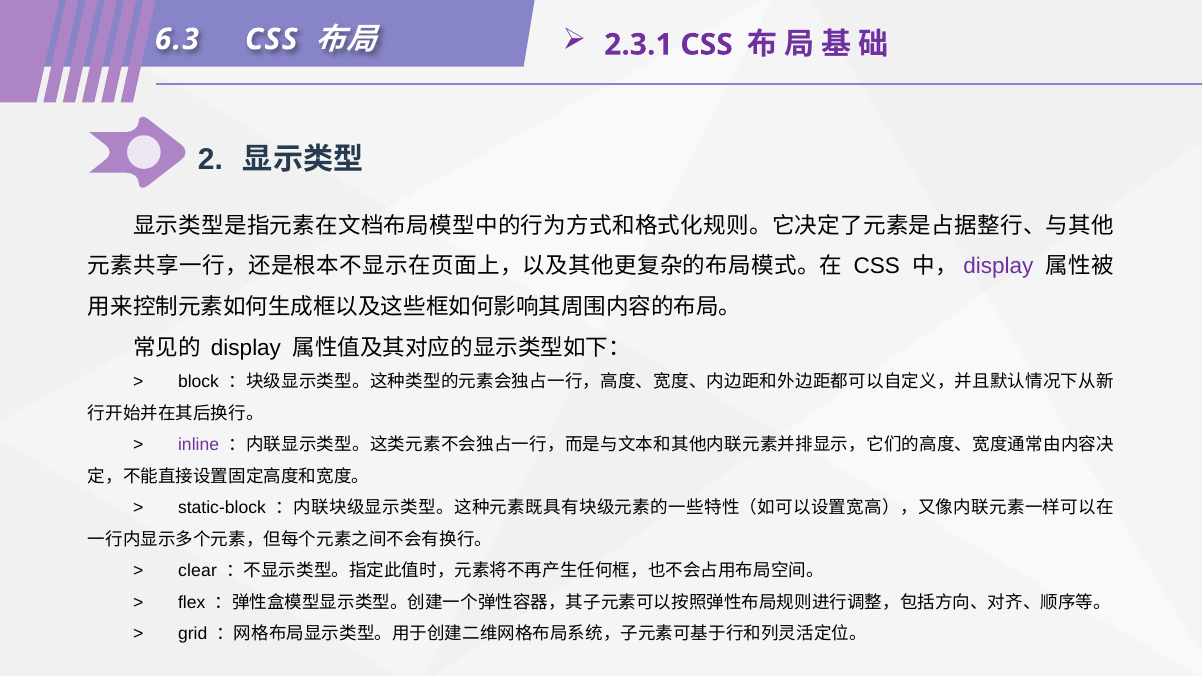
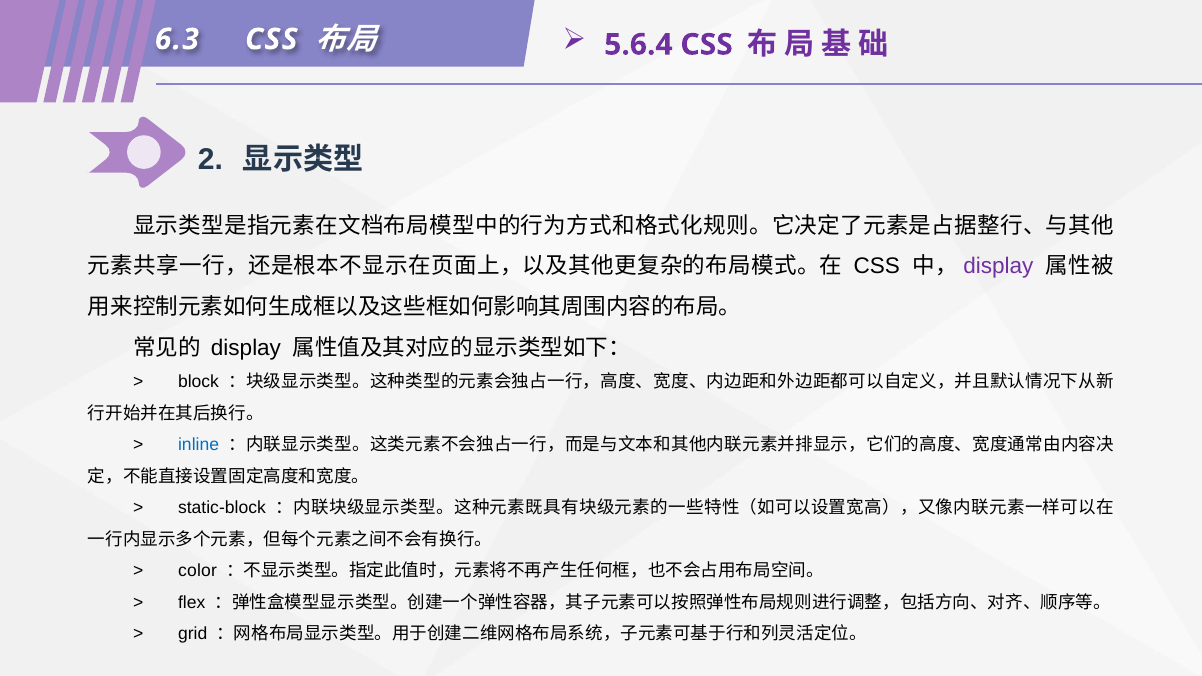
2.3.1: 2.3.1 -> 5.6.4 (638, 45)
inline colour: purple -> blue (199, 445)
clear: clear -> color (198, 571)
